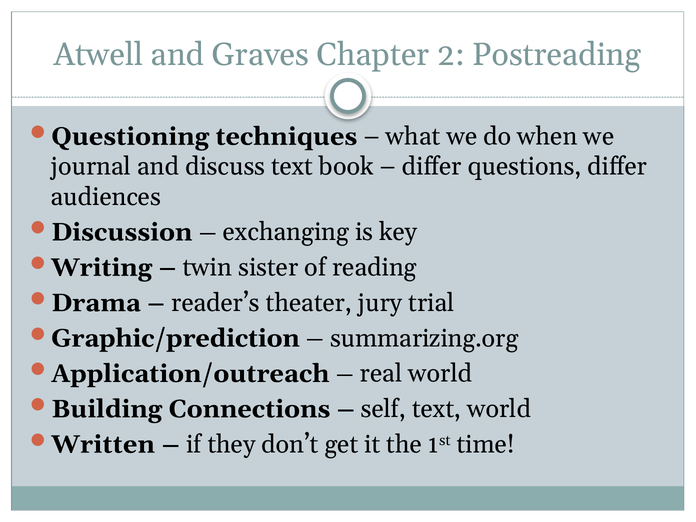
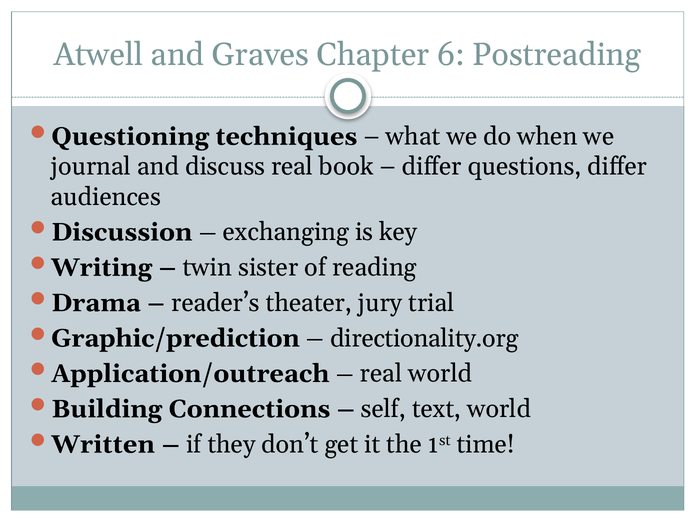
2: 2 -> 6 (451, 55)
discuss text: text -> real (292, 167)
summarizing.org: summarizing.org -> directionality.org (424, 338)
